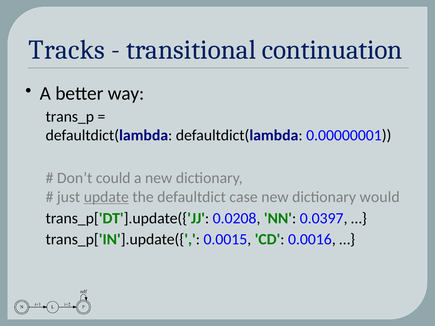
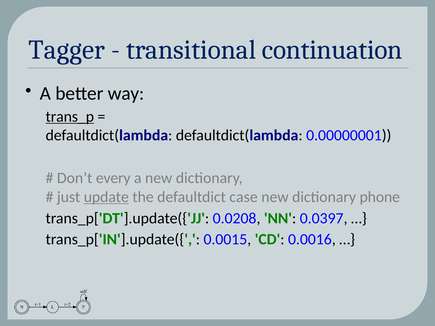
Tracks: Tracks -> Tagger (67, 50)
trans_p underline: none -> present (70, 117)
could: could -> every (113, 178)
would: would -> phone (380, 197)
